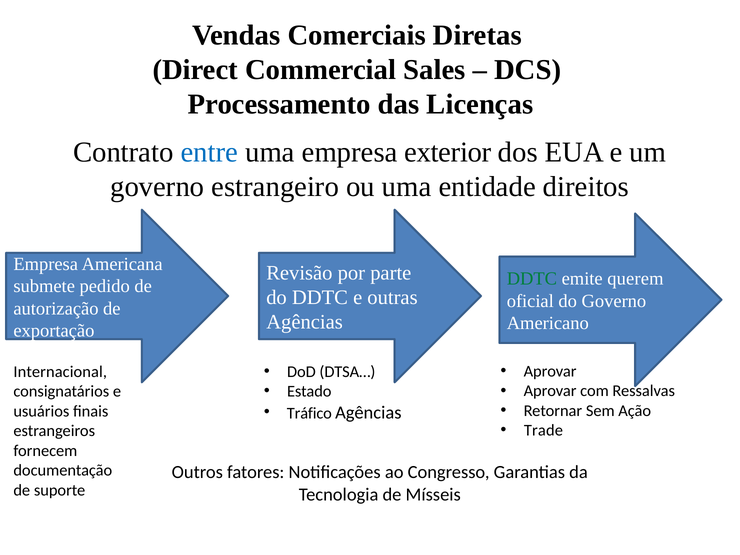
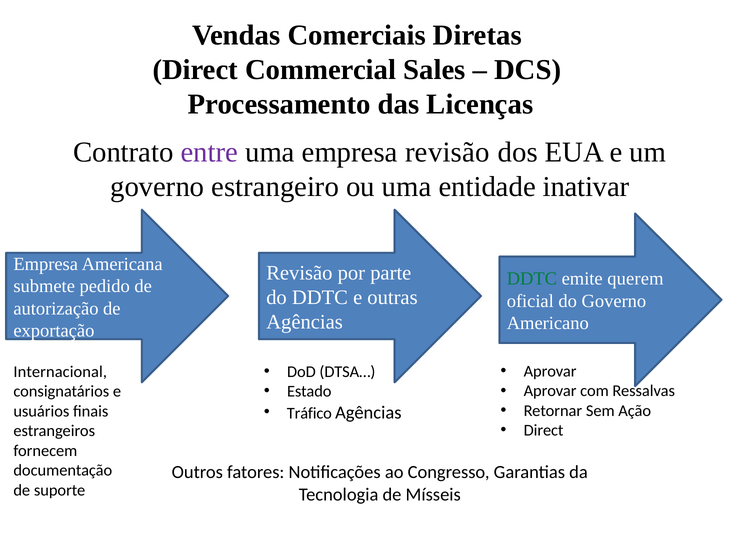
entre colour: blue -> purple (209, 152)
empresa exterior: exterior -> revisão (447, 152)
direitos: direitos -> inativar (586, 187)
Trade: Trade -> Direct (544, 431)
